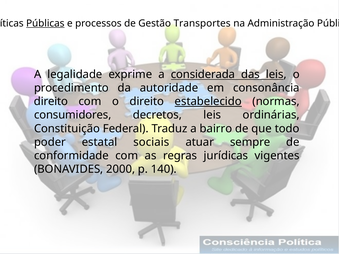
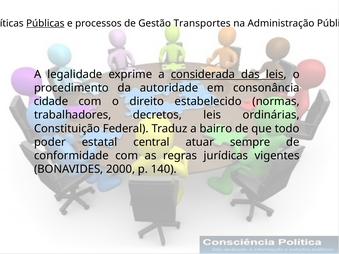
direito: direito -> cidade (51, 102)
estabelecido underline: present -> none (208, 102)
consumidores: consumidores -> trabalhadores (73, 115)
sociais: sociais -> central (152, 142)
